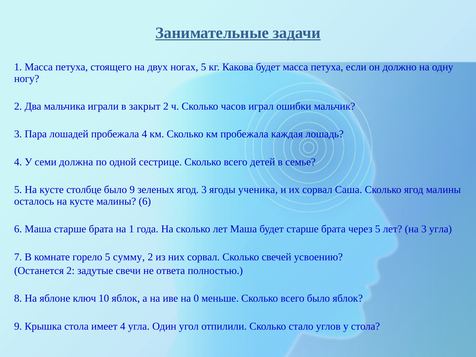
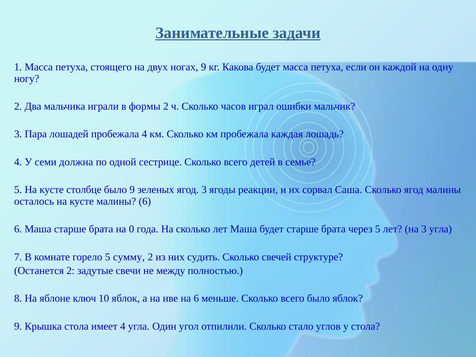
ногах 5: 5 -> 9 (204, 67)
должно: должно -> каждой (400, 67)
закрыт: закрыт -> формы (145, 106)
ученика: ученика -> реакции (258, 190)
на 1: 1 -> 0 (132, 229)
них сорвал: сорвал -> судить (204, 257)
усвоению: усвоению -> структуре (318, 257)
ответа: ответа -> между (171, 271)
на 0: 0 -> 6 (196, 298)
